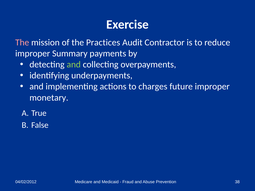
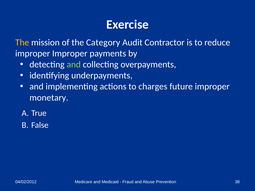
The colour: pink -> yellow (22, 42)
Practices: Practices -> Category (103, 42)
improper Summary: Summary -> Improper (70, 54)
